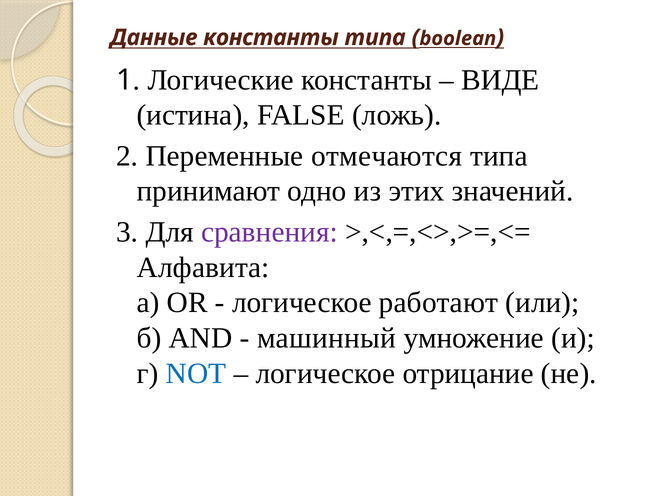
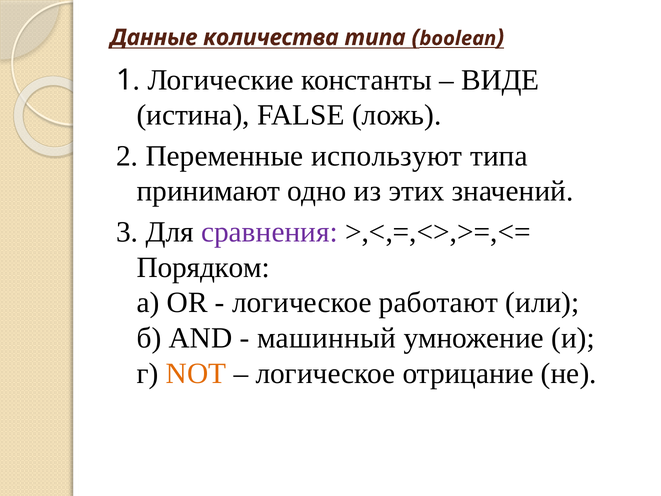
Данные константы: константы -> количества (271, 38)
отмечаются: отмечаются -> используют (387, 156)
Алфавита: Алфавита -> Порядком (203, 267)
NOT colour: blue -> orange (196, 373)
